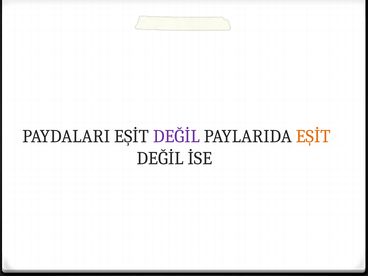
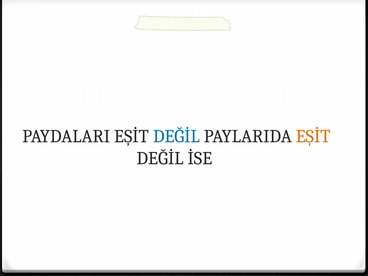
DEĞİL colour: purple -> blue (176, 136)
